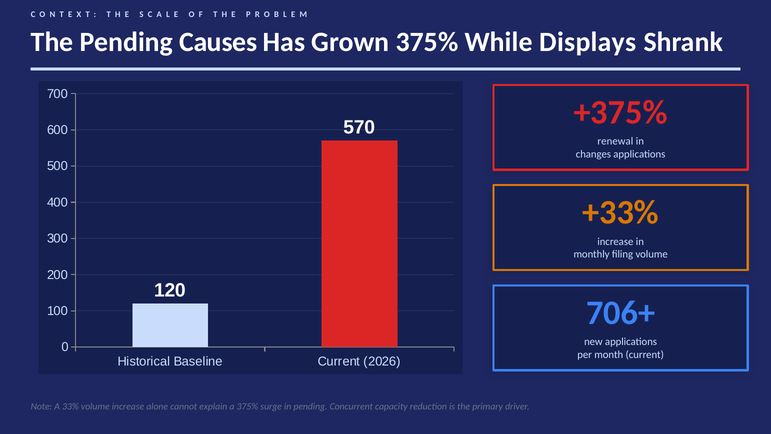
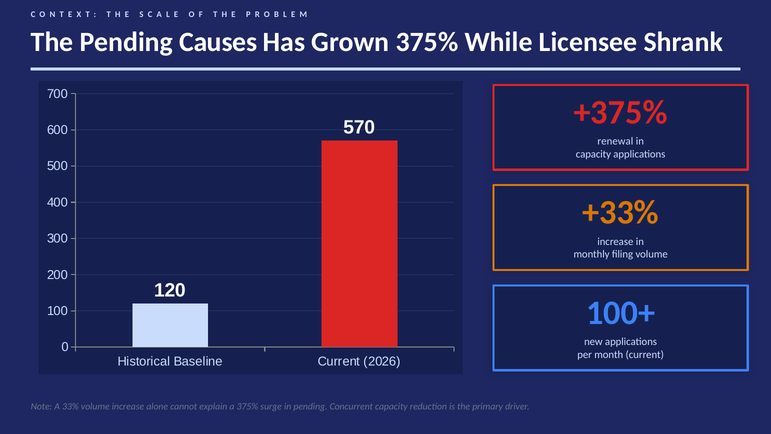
Displays: Displays -> Licensee (588, 42)
changes: changes -> capacity (593, 154)
706+: 706+ -> 100+ (621, 313)
